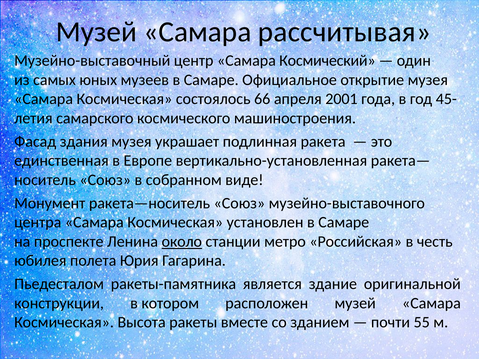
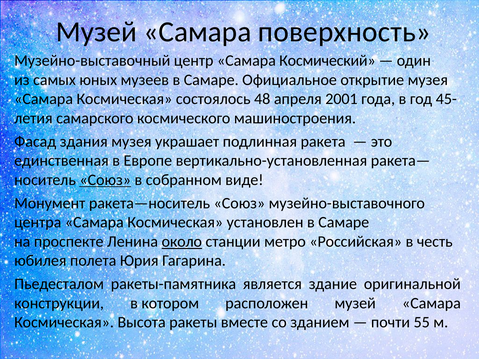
рассчитывая: рассчитывая -> поверхность (344, 32)
66: 66 -> 48 (262, 99)
Союз underline: none -> present (105, 180)
